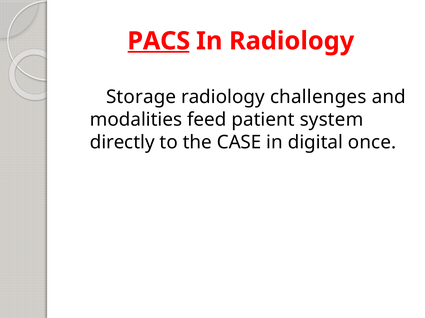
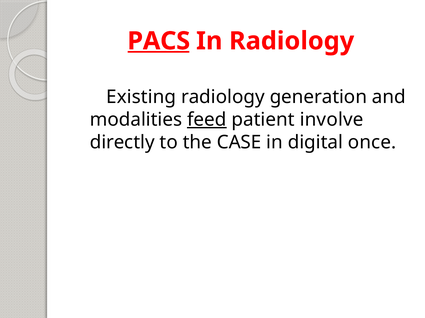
Storage: Storage -> Existing (141, 97)
challenges: challenges -> generation (318, 97)
feed underline: none -> present (207, 120)
system: system -> involve (332, 120)
